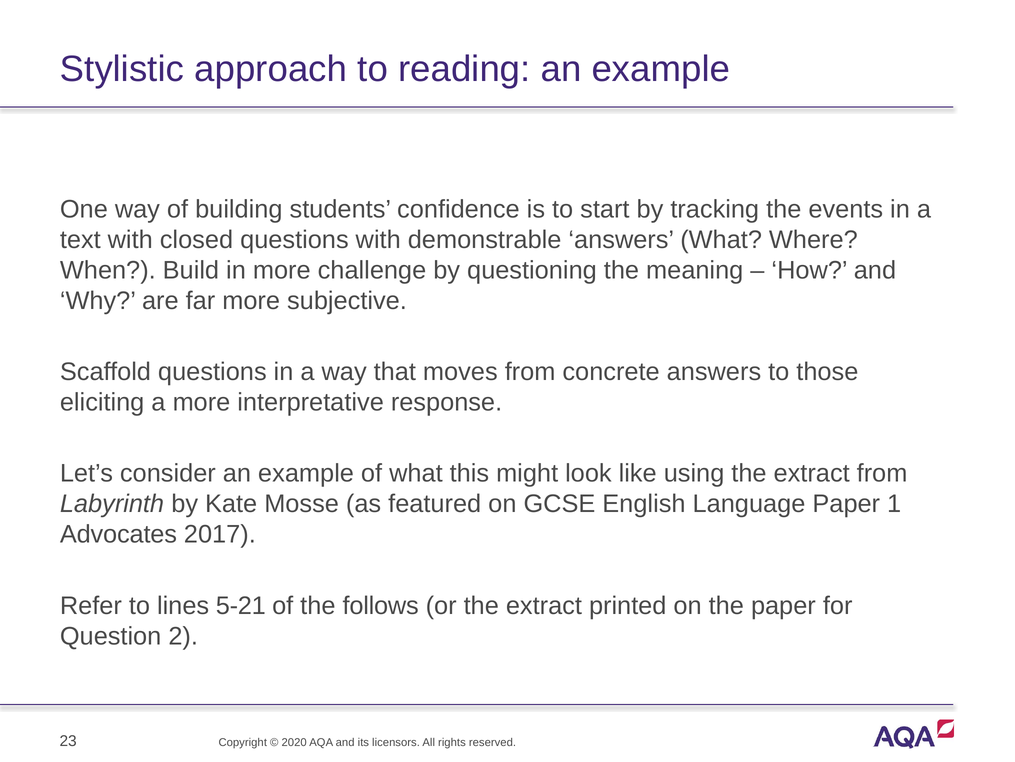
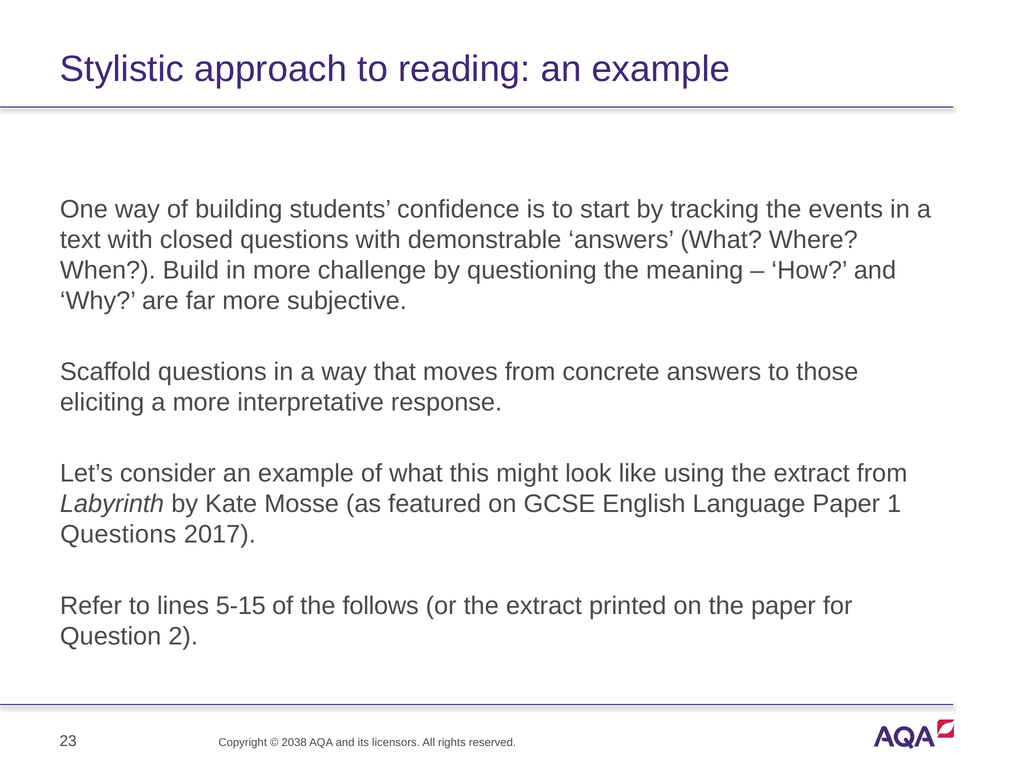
Advocates: Advocates -> Questions (118, 534)
5-21: 5-21 -> 5-15 (241, 605)
2020: 2020 -> 2038 (294, 742)
